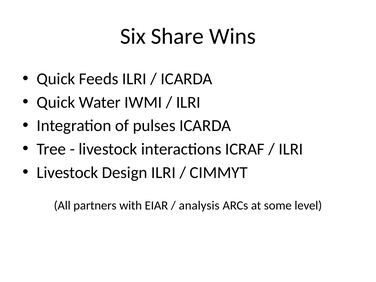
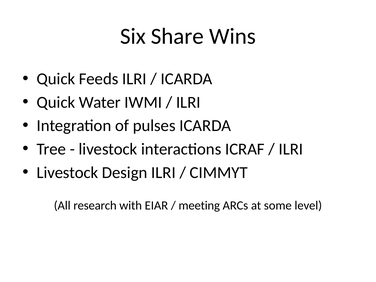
partners: partners -> research (95, 205)
analysis: analysis -> meeting (199, 205)
